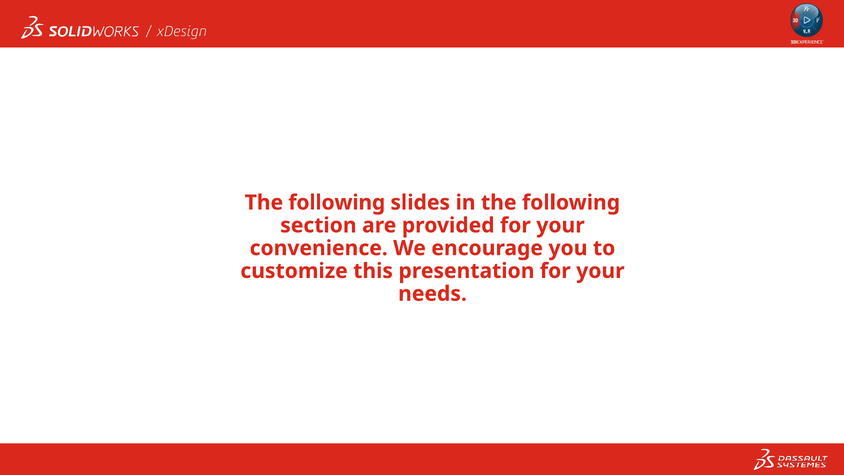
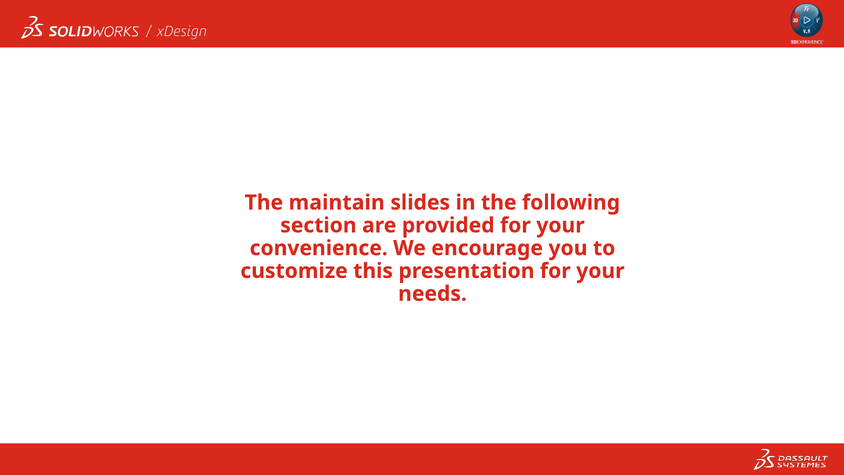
following: following -> maintain (337, 203)
